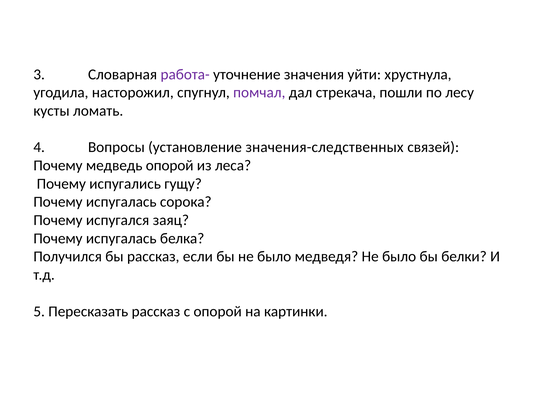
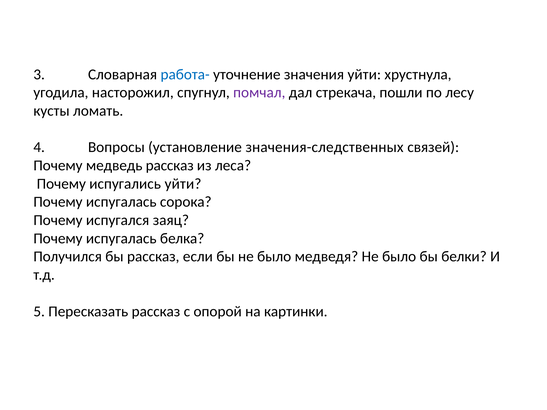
работа- colour: purple -> blue (185, 74)
медведь опорой: опорой -> рассказ (170, 166)
испугались гущу: гущу -> уйти (183, 184)
